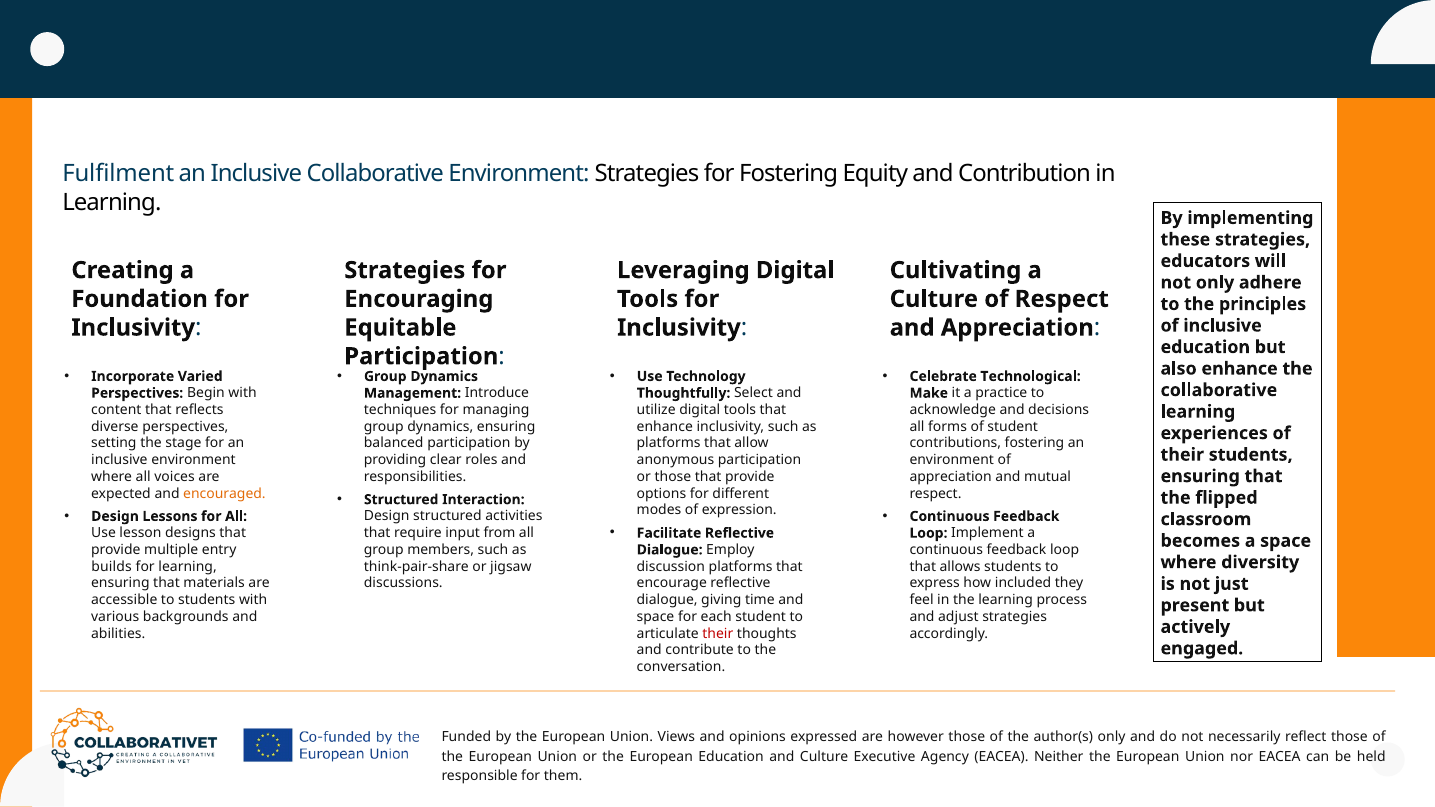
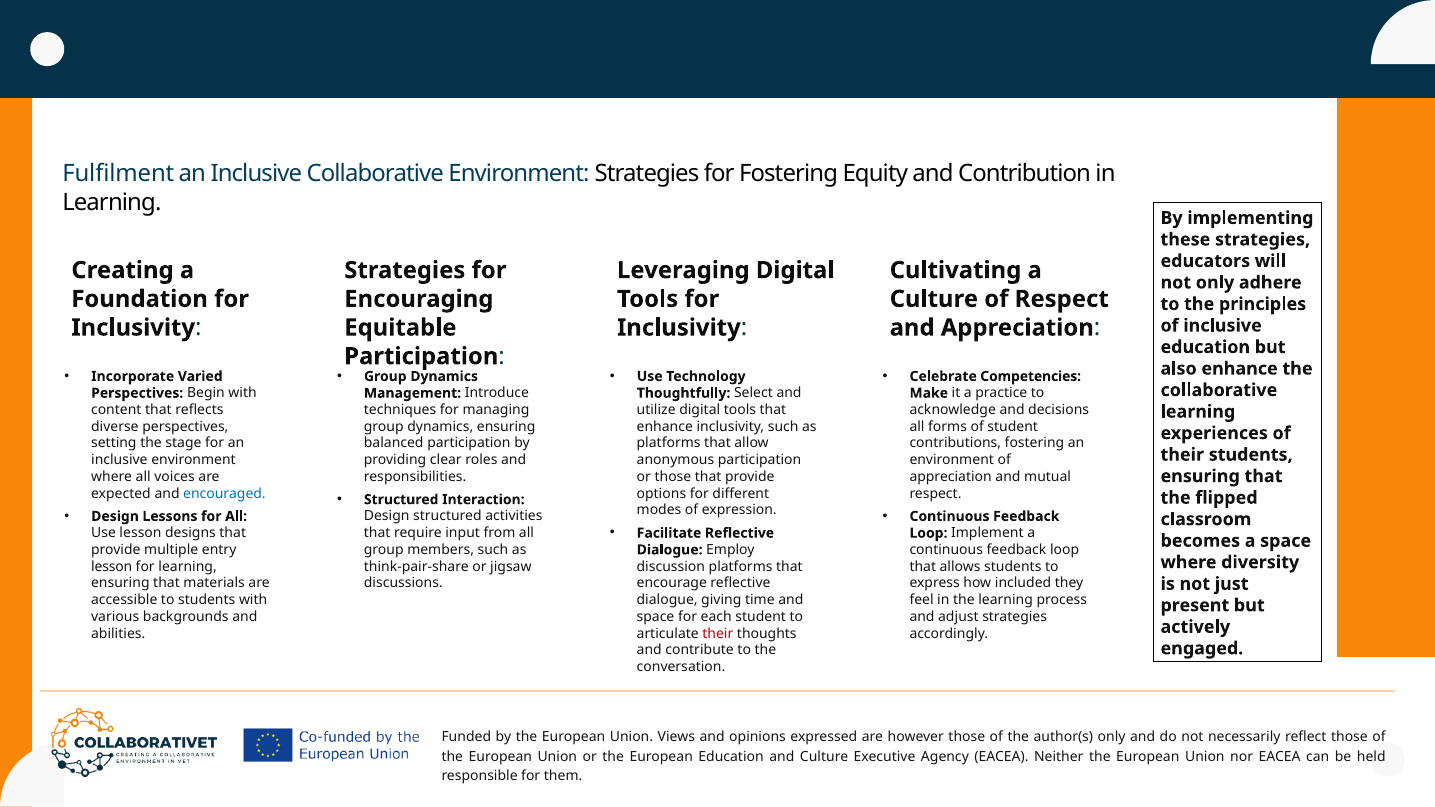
Technological: Technological -> Competencies (1031, 376)
encouraged colour: orange -> blue (224, 494)
builds: builds -> lesson (112, 567)
